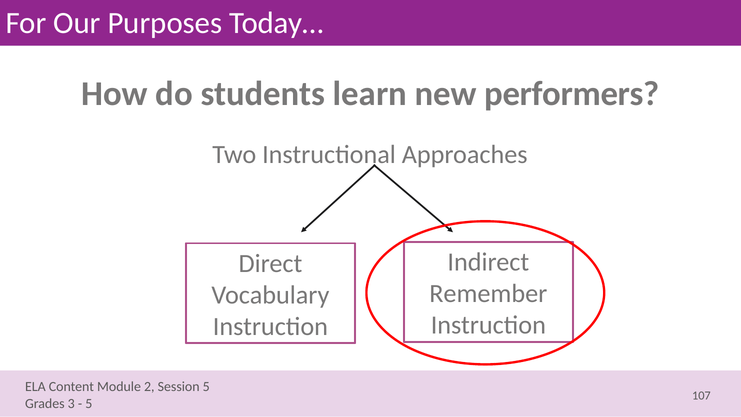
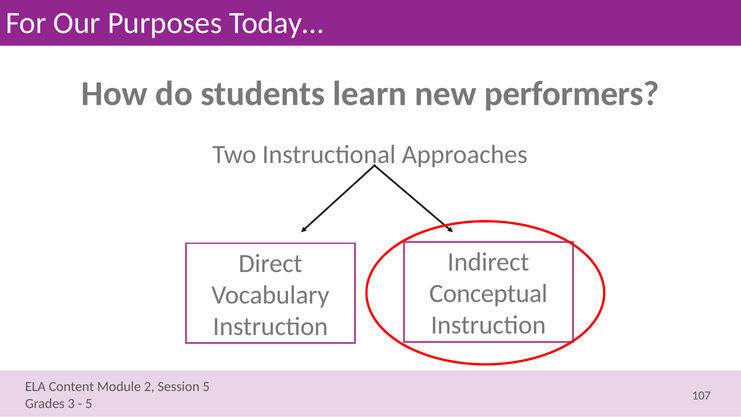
Remember: Remember -> Conceptual (488, 294)
